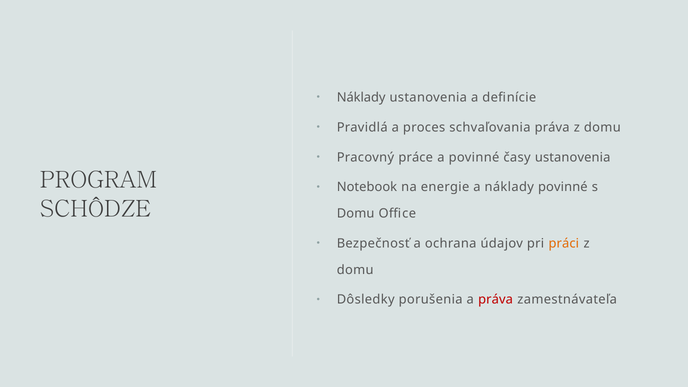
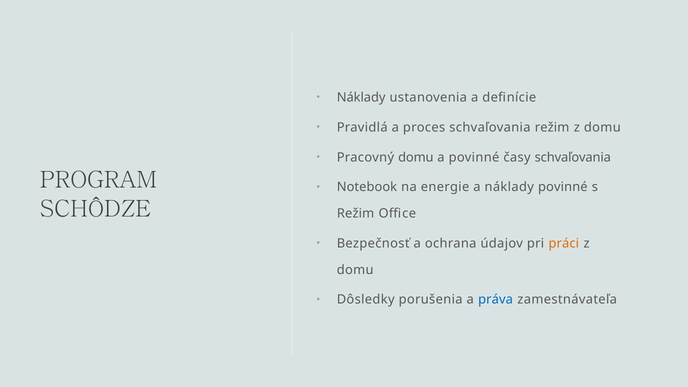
schvaľovania práva: práva -> režim (552, 127)
Pracovný práce: práce -> domu (416, 157)
časy ustanovenia: ustanovenia -> schvaľovania (573, 157)
Domu: Domu -> Režim (356, 214)
práva colour: red -> blue (496, 300)
